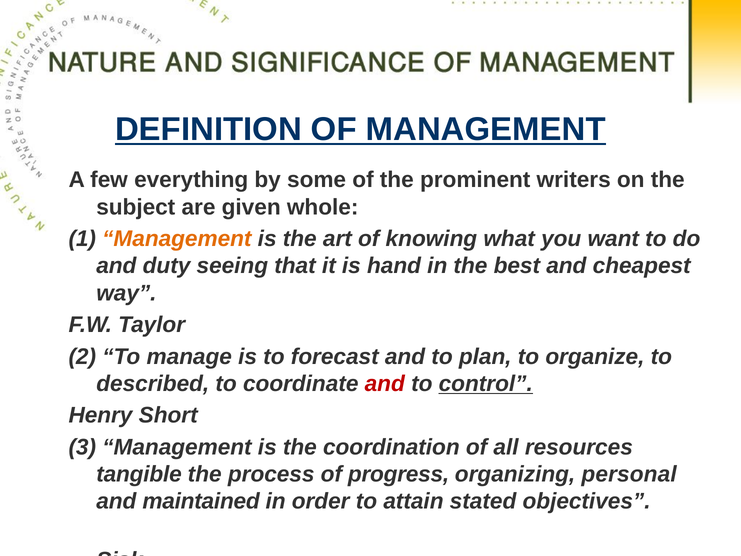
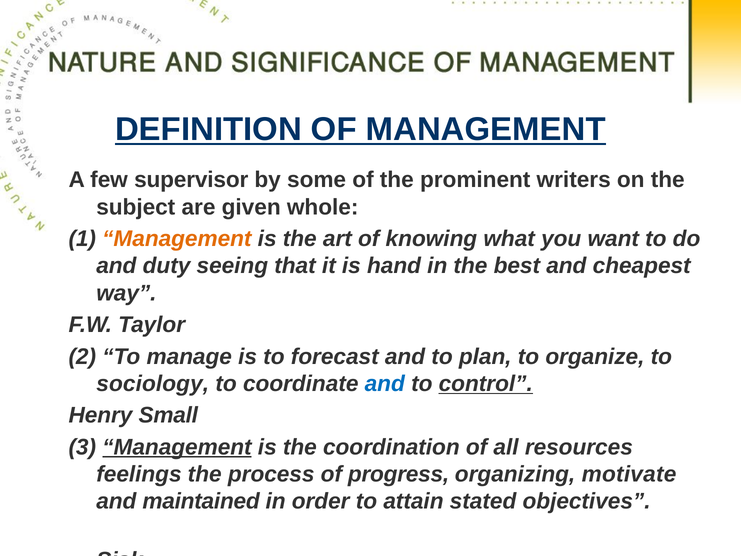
everything: everything -> supervisor (191, 180)
described: described -> sociology (153, 384)
and colour: red -> blue (385, 384)
Short: Short -> Small (168, 415)
Management underline: none -> present (177, 447)
tangible: tangible -> feelings (139, 474)
personal: personal -> motivate (629, 474)
